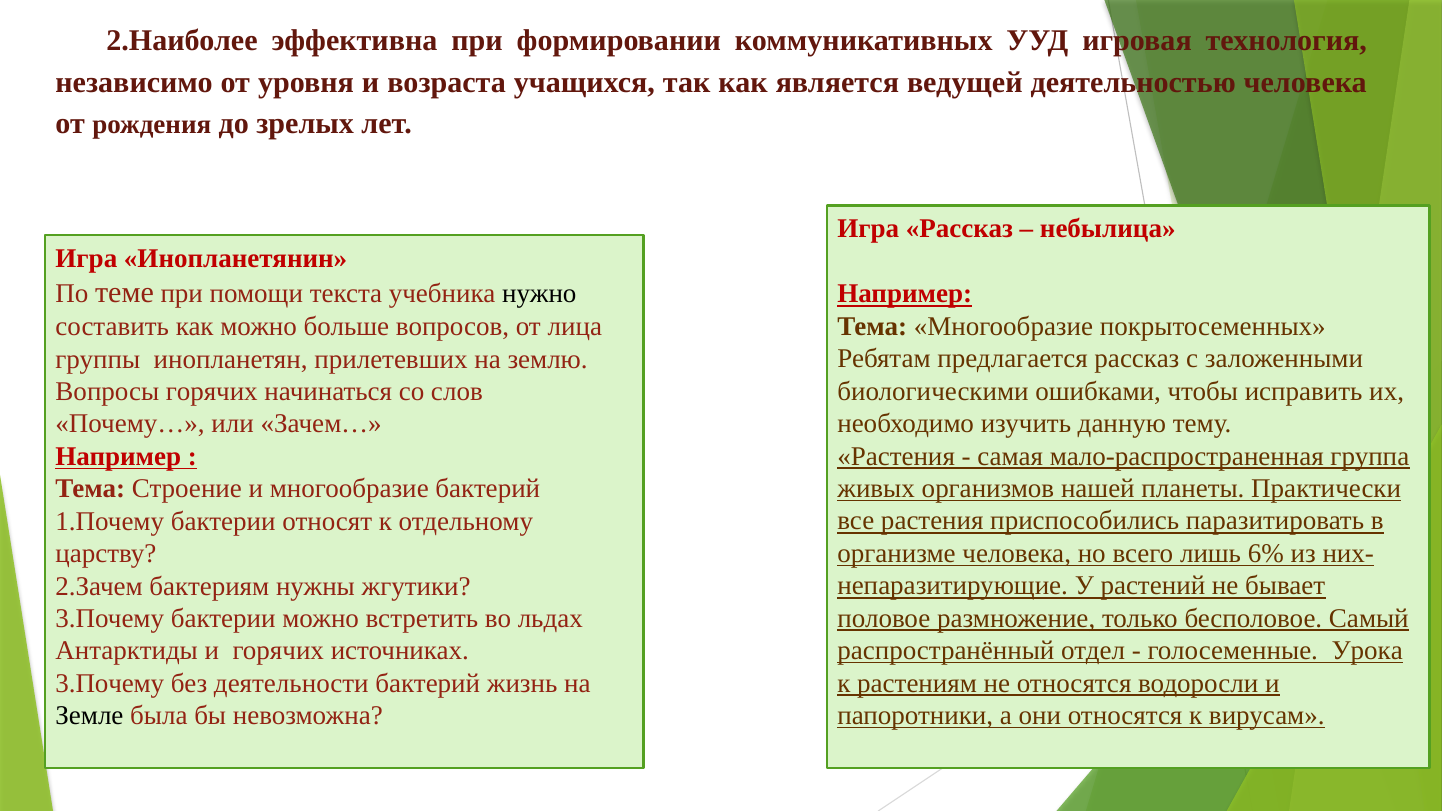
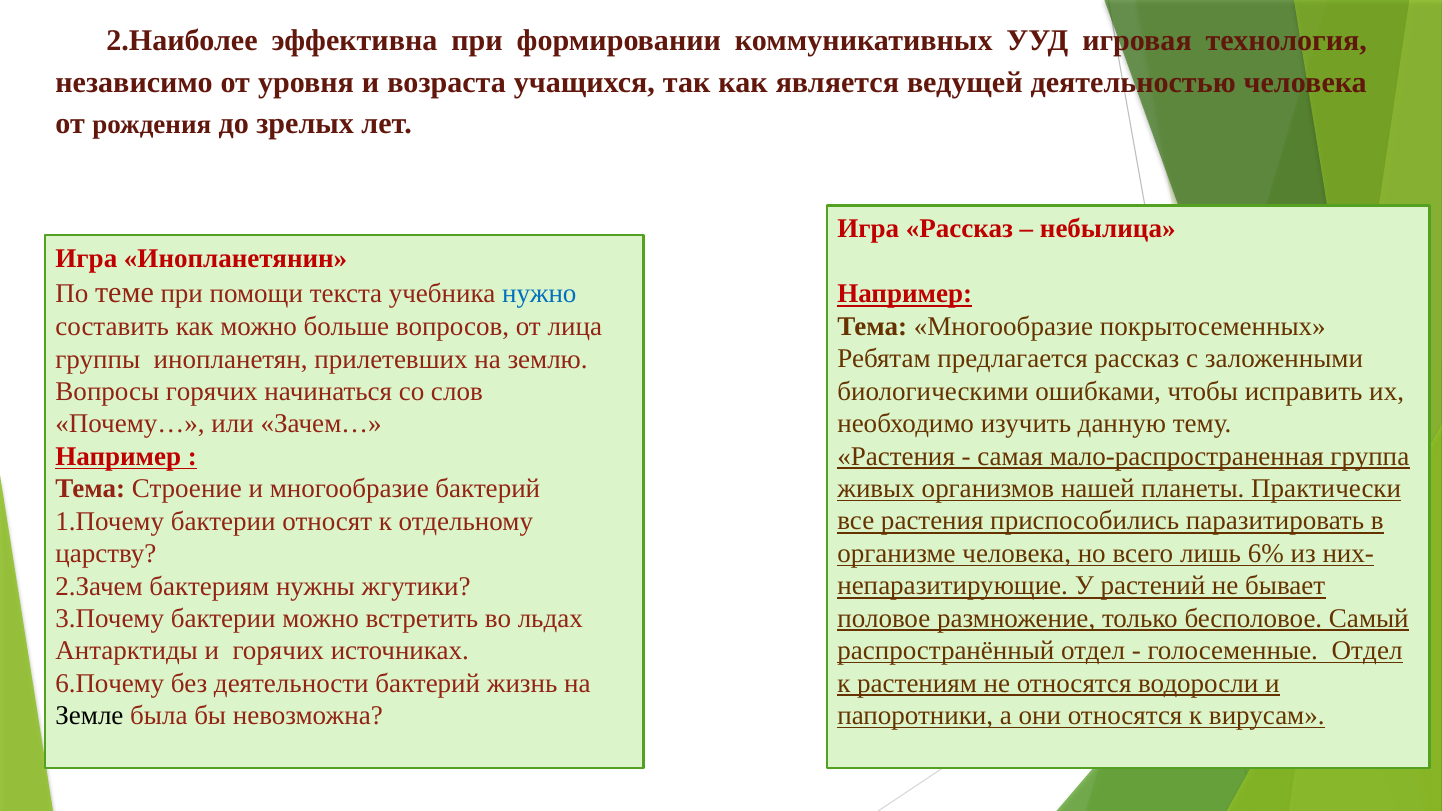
нужно colour: black -> blue (539, 294)
голосеменные Урока: Урока -> Отдел (1367, 651)
3.Почему: 3.Почему -> 6.Почему (110, 684)
